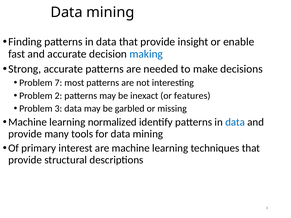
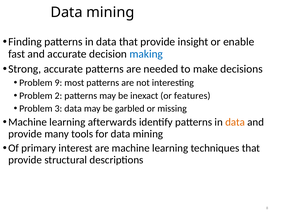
7: 7 -> 9 (58, 83)
normalized: normalized -> afterwards (112, 122)
data colour: blue -> orange (235, 122)
